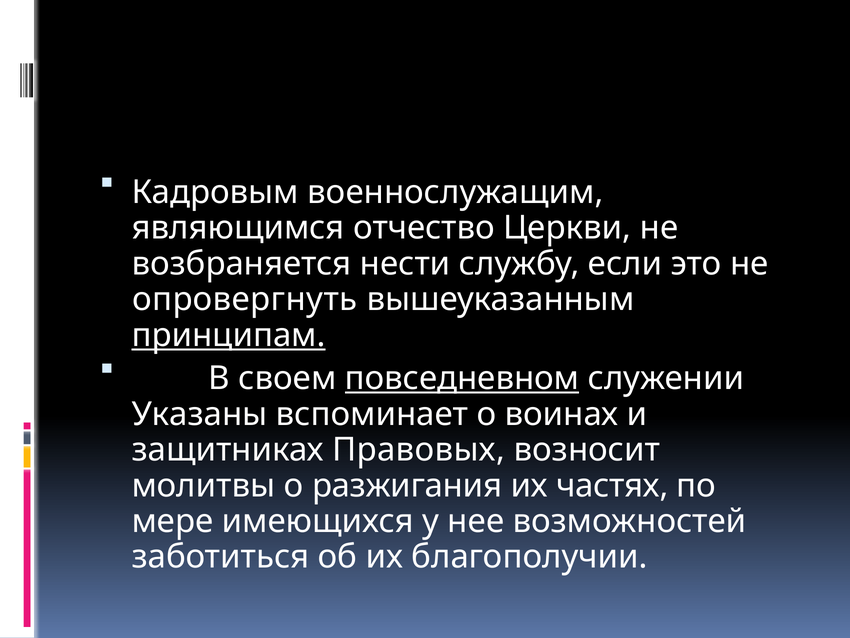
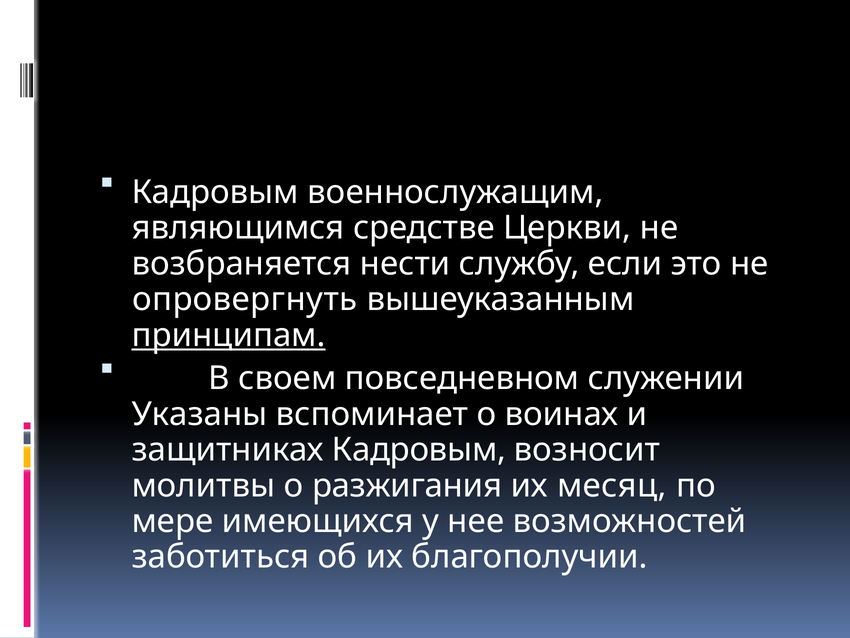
отчество: отчество -> средстве (424, 228)
повседневном underline: present -> none (462, 378)
защитниках Правовых: Правовых -> Кадровым (419, 449)
частях: частях -> месяц (612, 485)
